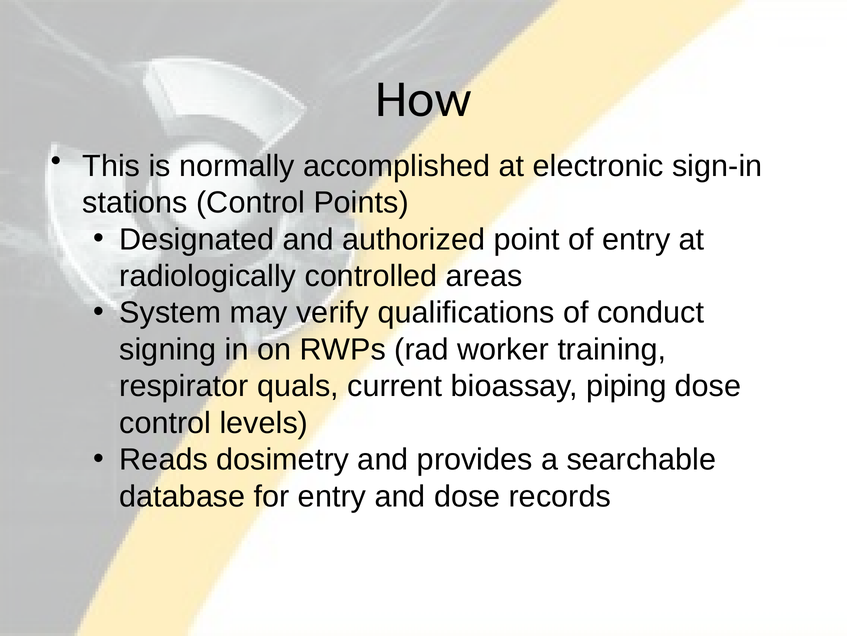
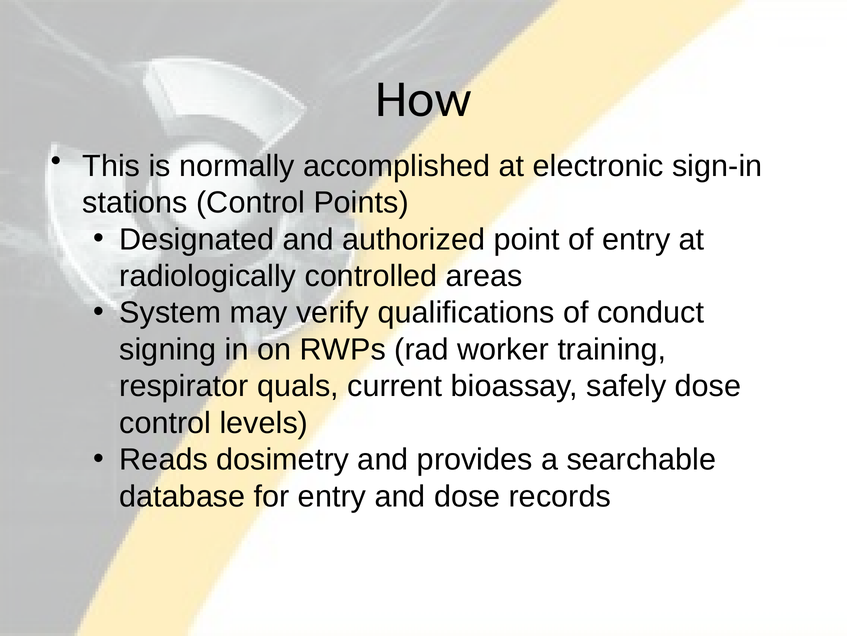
piping: piping -> safely (626, 386)
